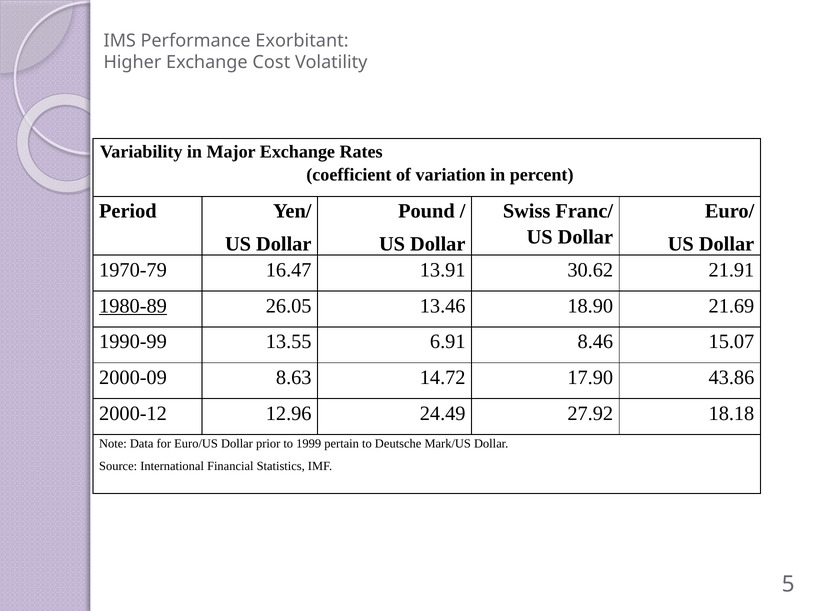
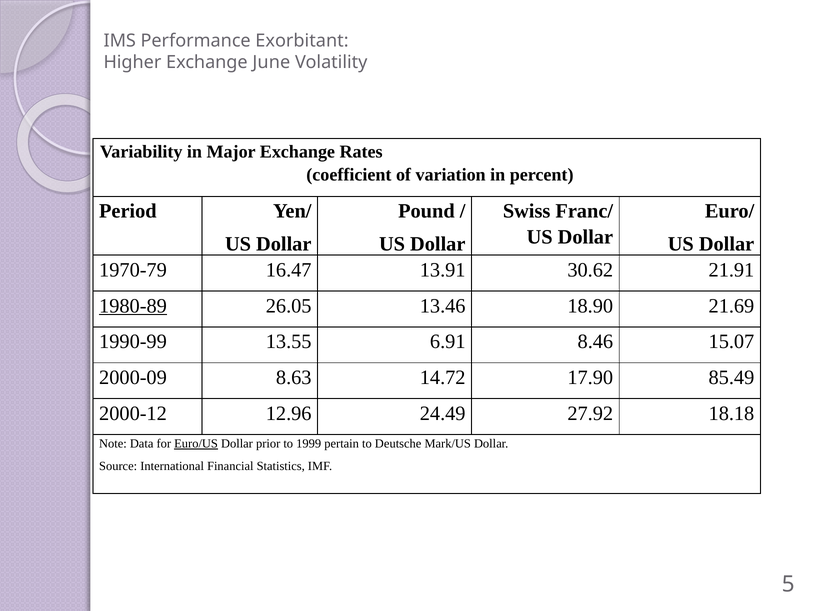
Cost: Cost -> June (271, 62)
43.86: 43.86 -> 85.49 (731, 378)
Euro/US underline: none -> present (196, 444)
